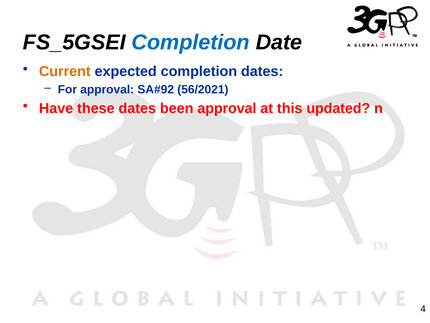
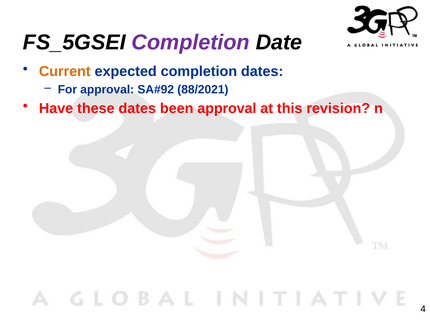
Completion colour: blue -> purple (191, 42)
56/2021: 56/2021 -> 88/2021 (203, 89)
updated: updated -> revision (338, 108)
